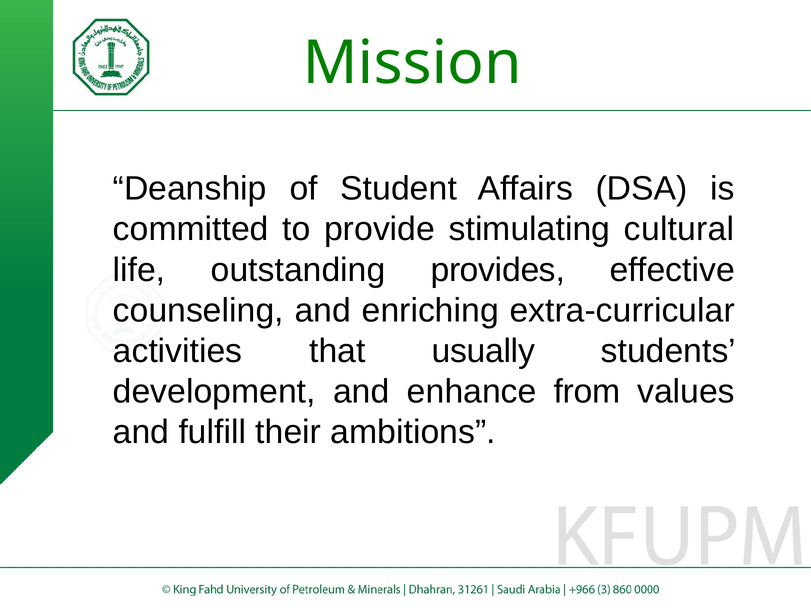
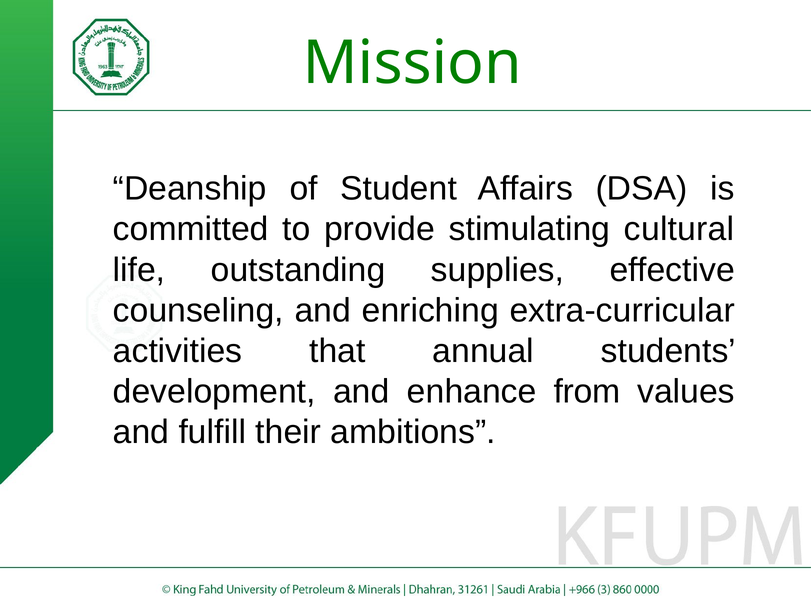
provides: provides -> supplies (498, 270)
usually: usually -> annual (483, 351)
